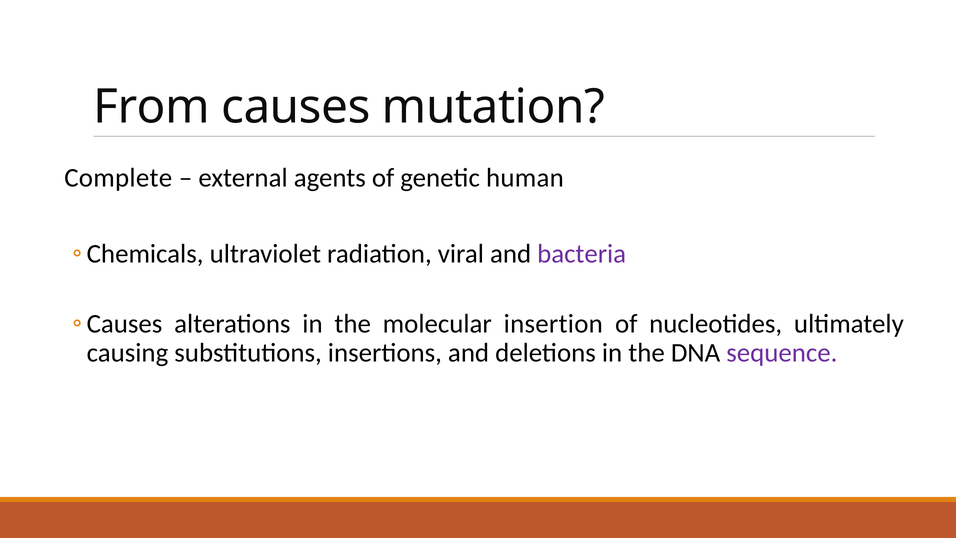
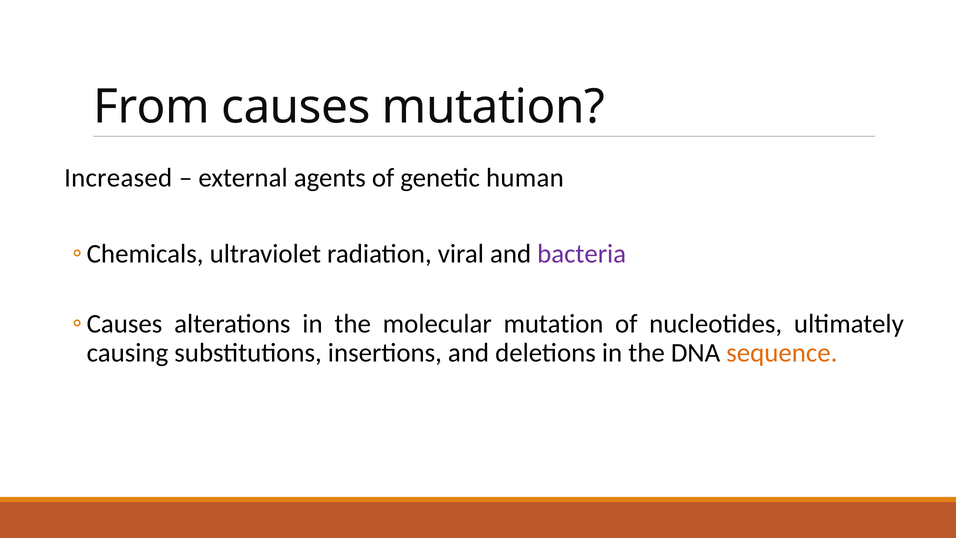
Complete: Complete -> Increased (118, 178)
molecular insertion: insertion -> mutation (553, 324)
sequence colour: purple -> orange (782, 353)
